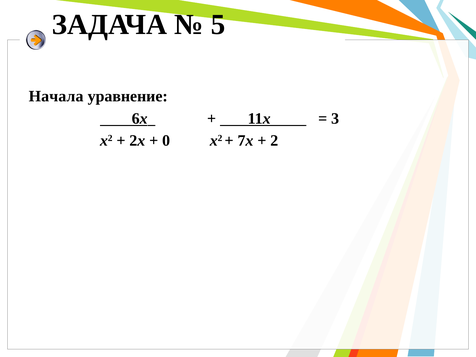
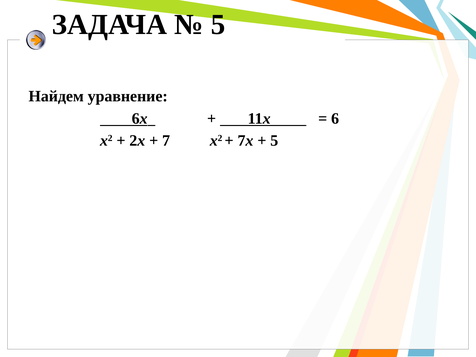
Начала: Начала -> Найдем (56, 96)
3: 3 -> 6 (335, 119)
0: 0 -> 7 (166, 141)
2: 2 -> 5 (274, 141)
